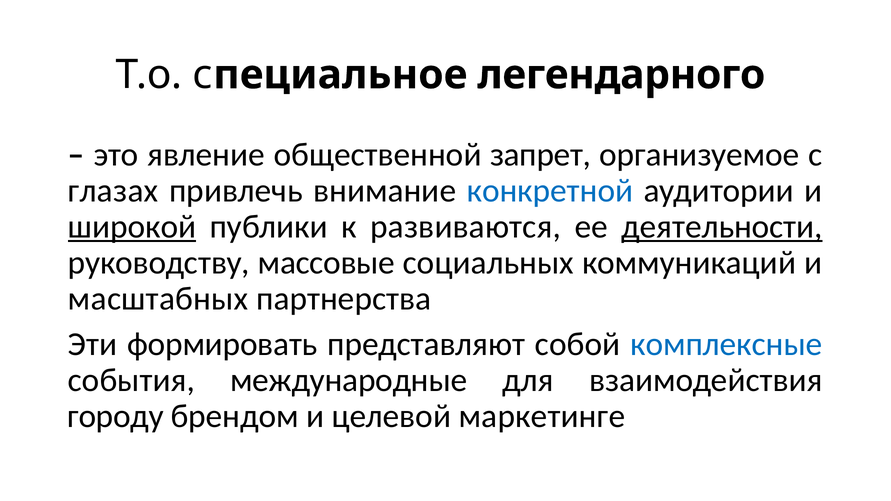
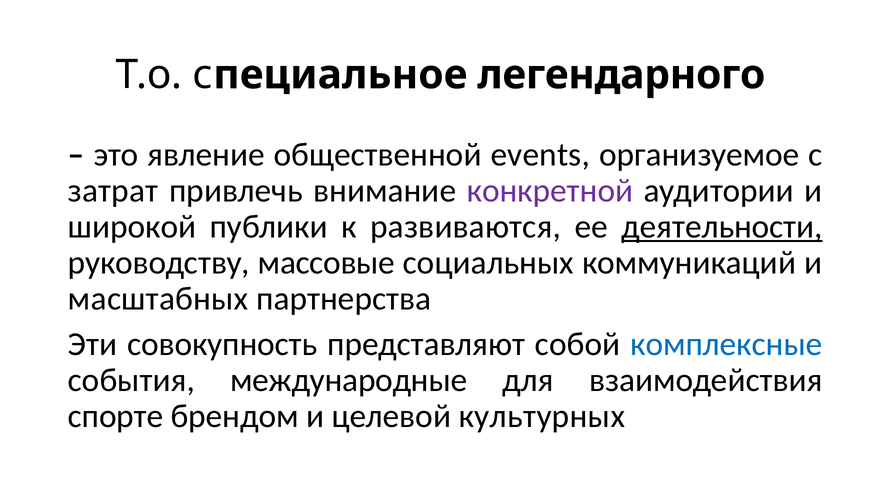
запрет: запрет -> events (540, 155)
глазах: глазах -> затрат (113, 191)
конкретной colour: blue -> purple (550, 191)
широкой underline: present -> none (132, 227)
формировать: формировать -> совокупность (222, 344)
городу: городу -> спорте (116, 417)
маркетинге: маркетинге -> культурных (542, 417)
